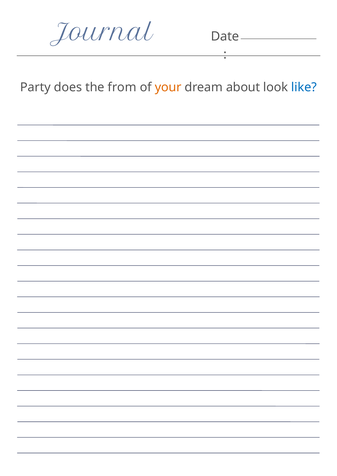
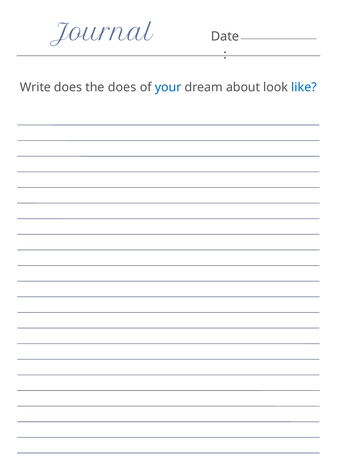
Party: Party -> Write (35, 87)
the from: from -> does (122, 87)
your colour: orange -> blue (168, 87)
